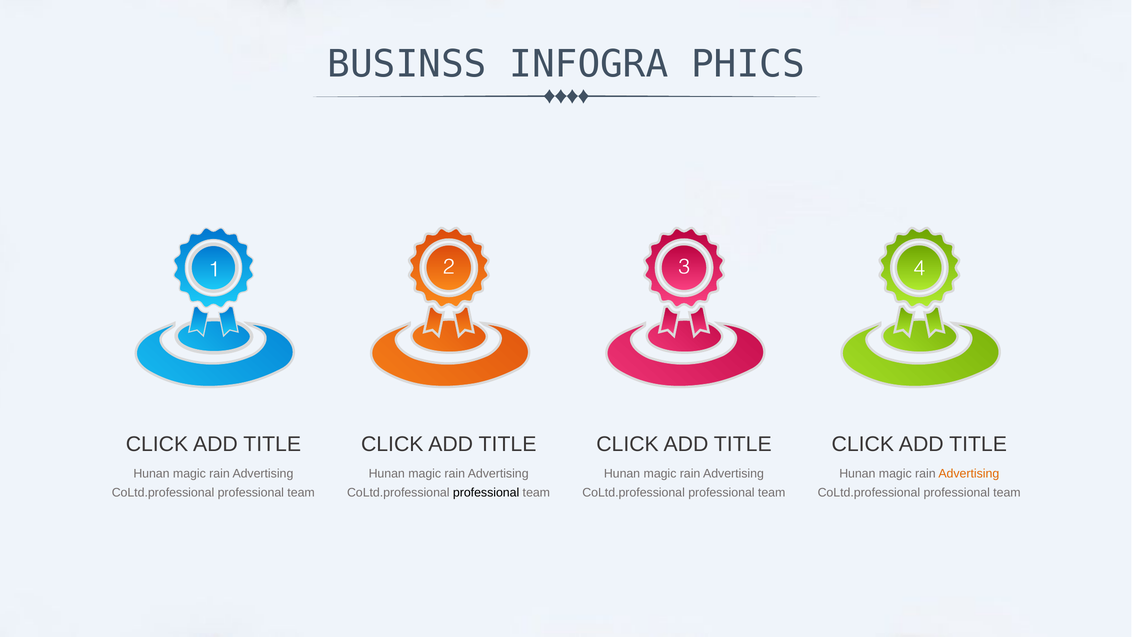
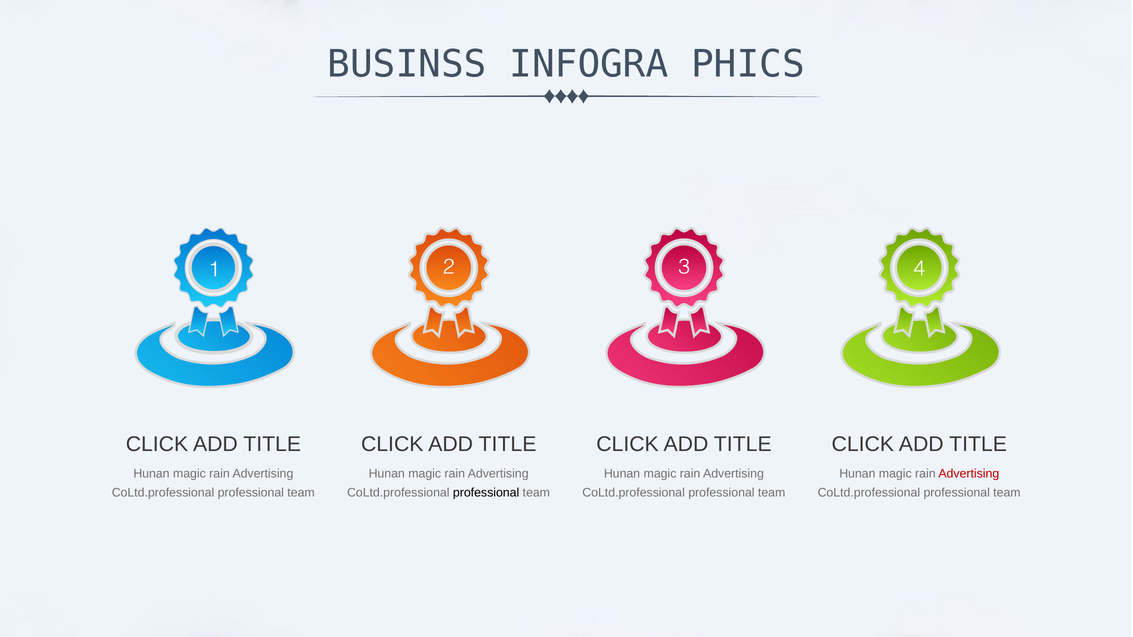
Advertising colour: orange -> red (969, 474)
